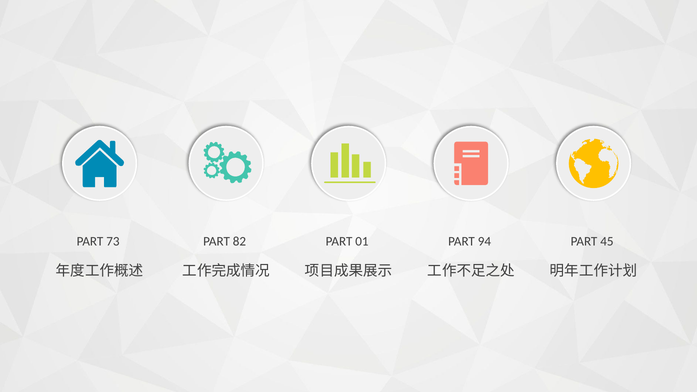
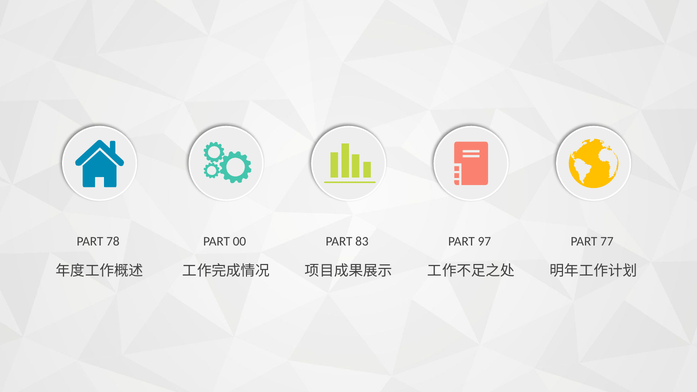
73: 73 -> 78 (113, 242)
82: 82 -> 00 (239, 242)
01: 01 -> 83 (362, 242)
94: 94 -> 97 (484, 242)
45: 45 -> 77 (607, 242)
